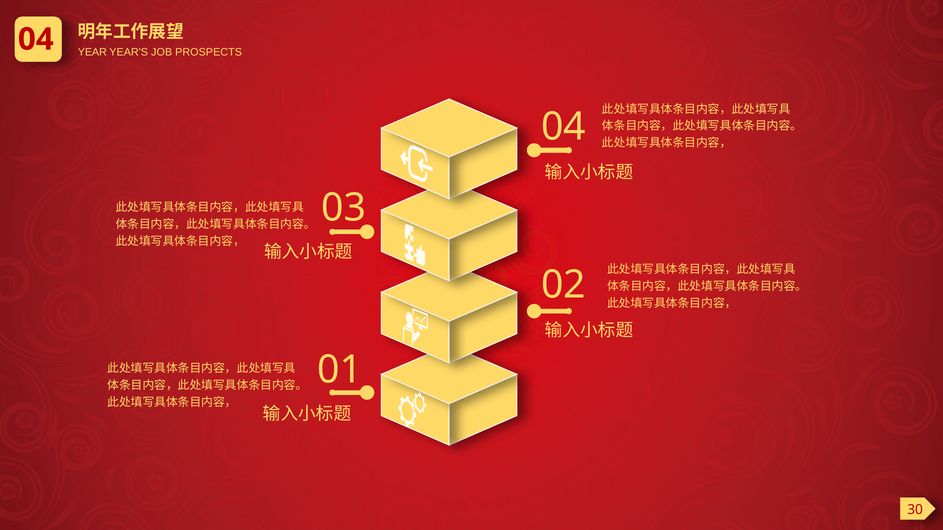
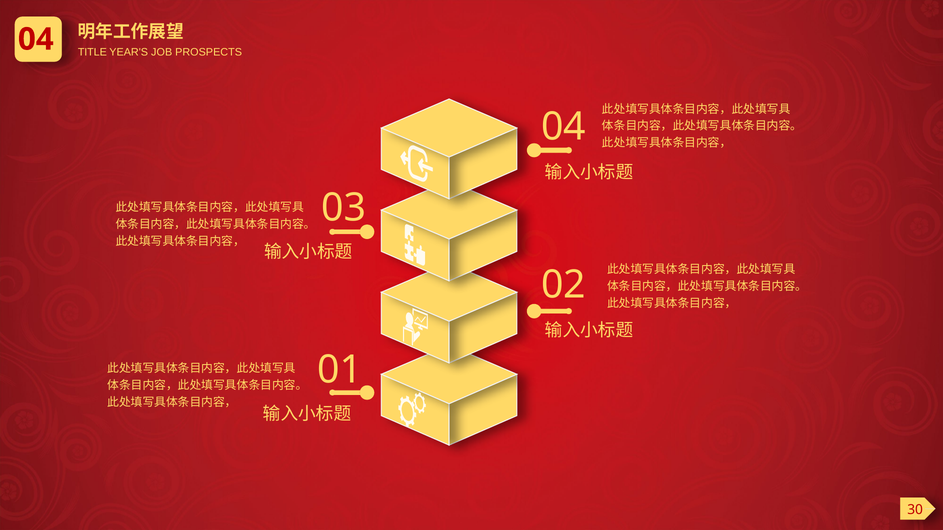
YEAR: YEAR -> TITLE (92, 52)
